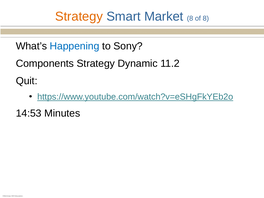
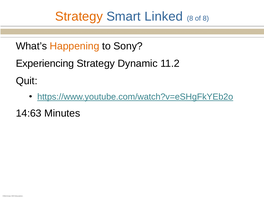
Market: Market -> Linked (164, 16)
Happening colour: blue -> orange (75, 46)
Components: Components -> Experiencing (45, 64)
14:53: 14:53 -> 14:63 (29, 113)
